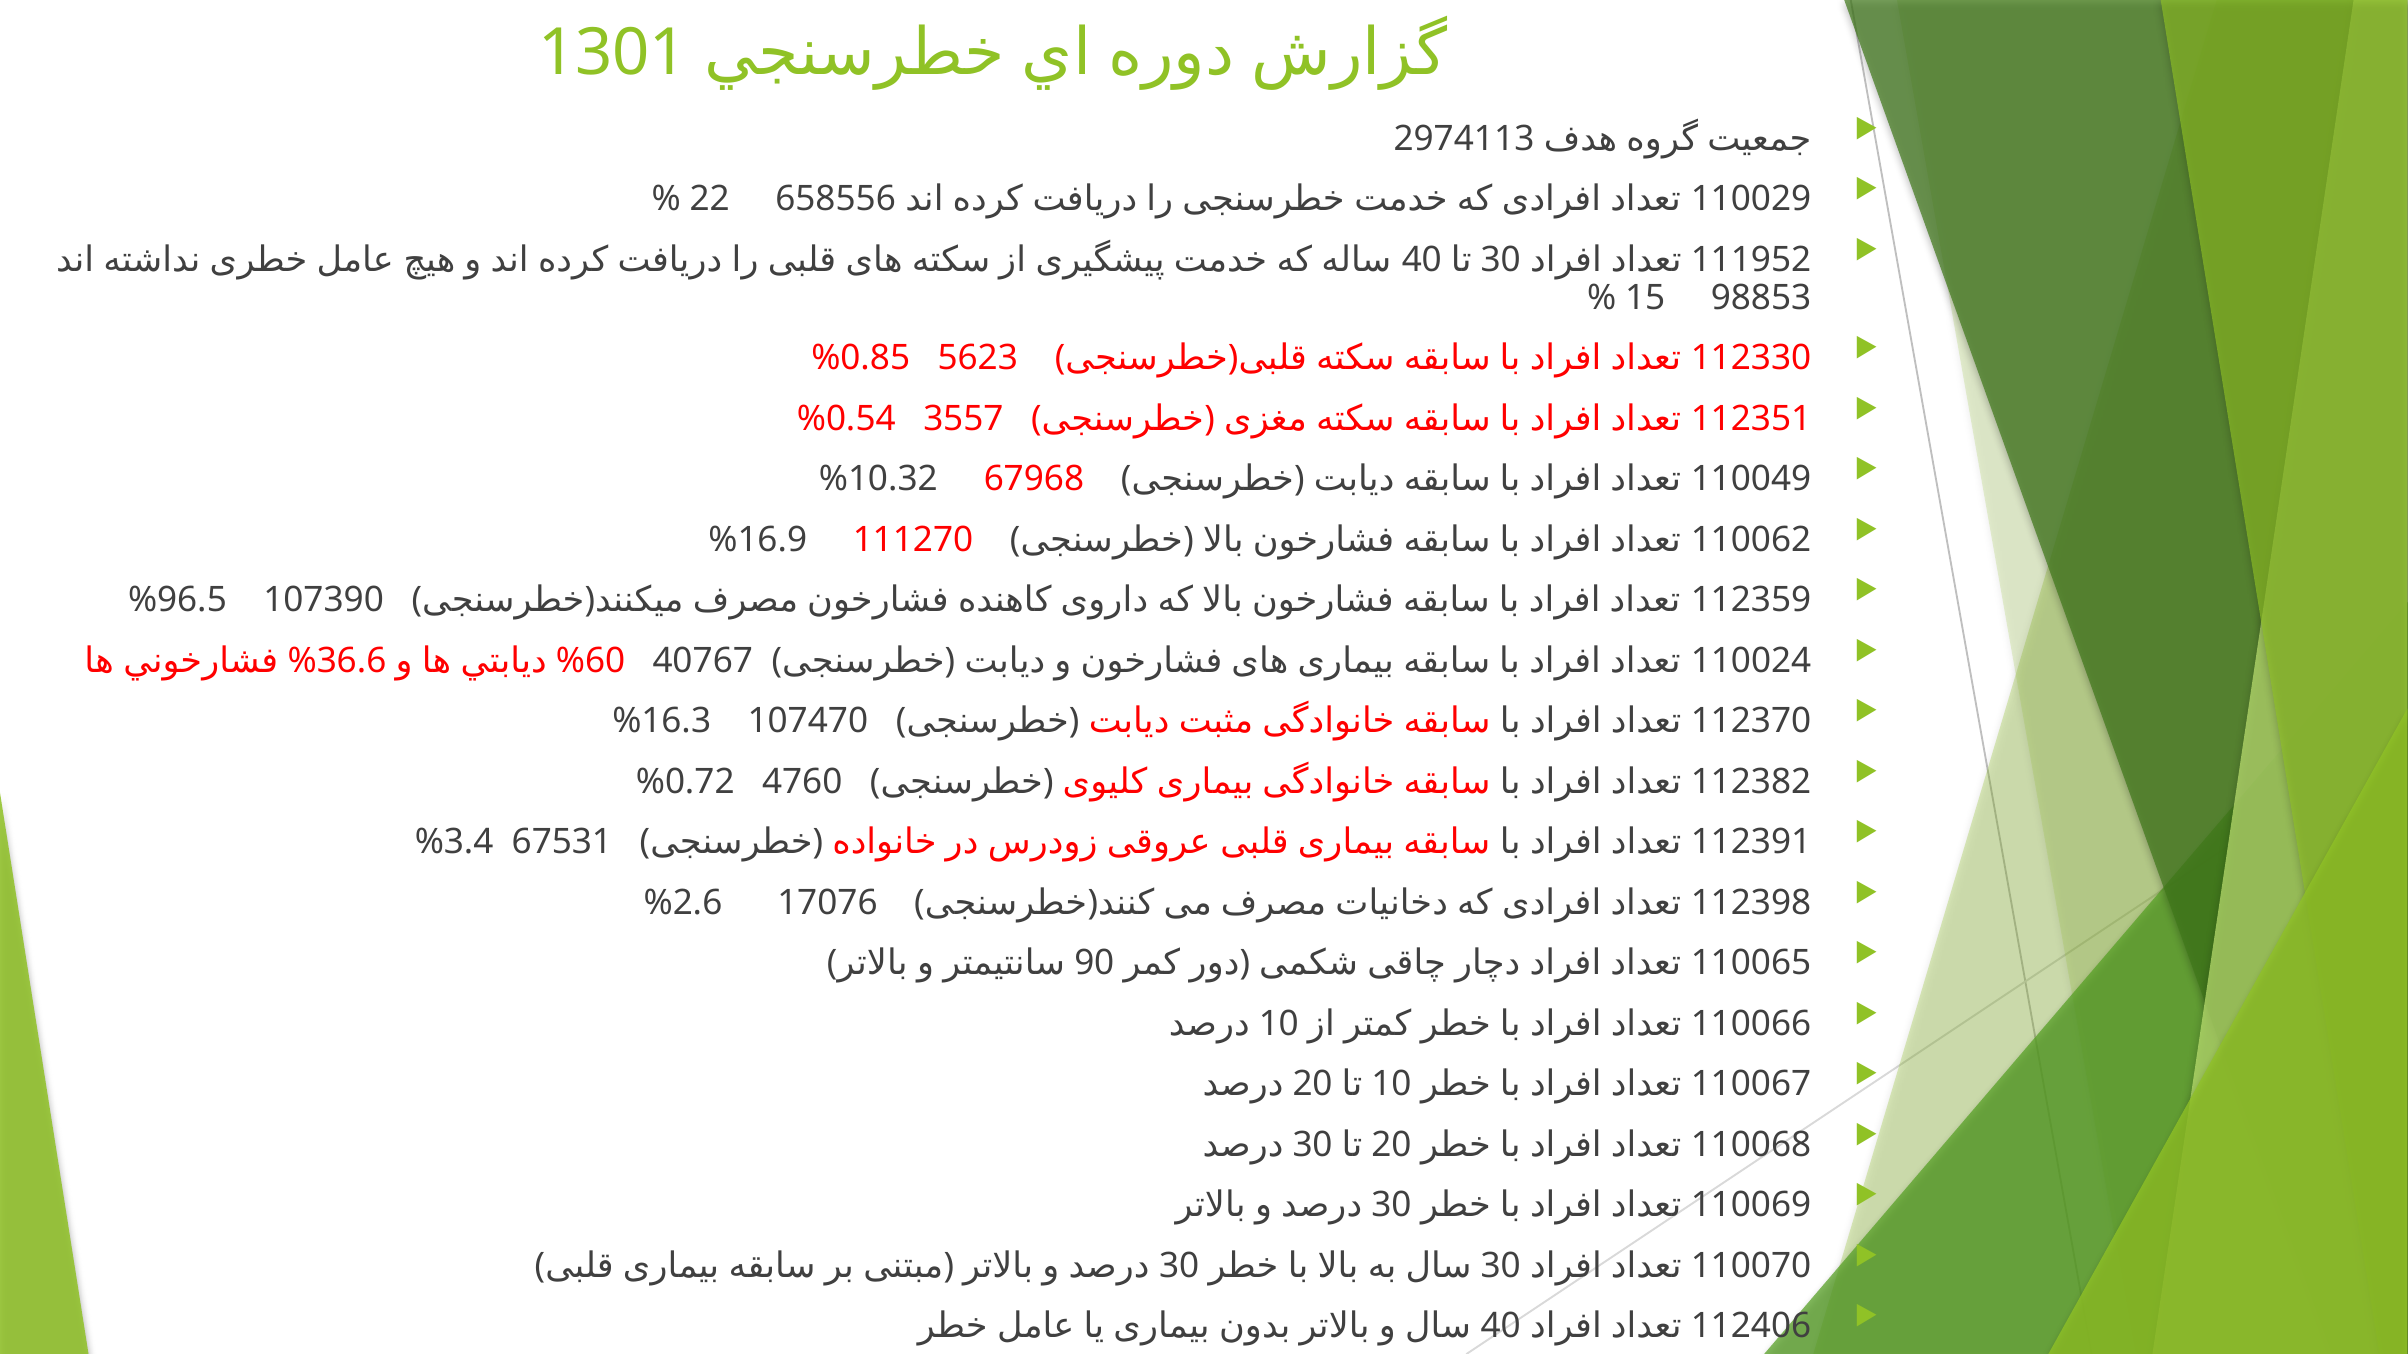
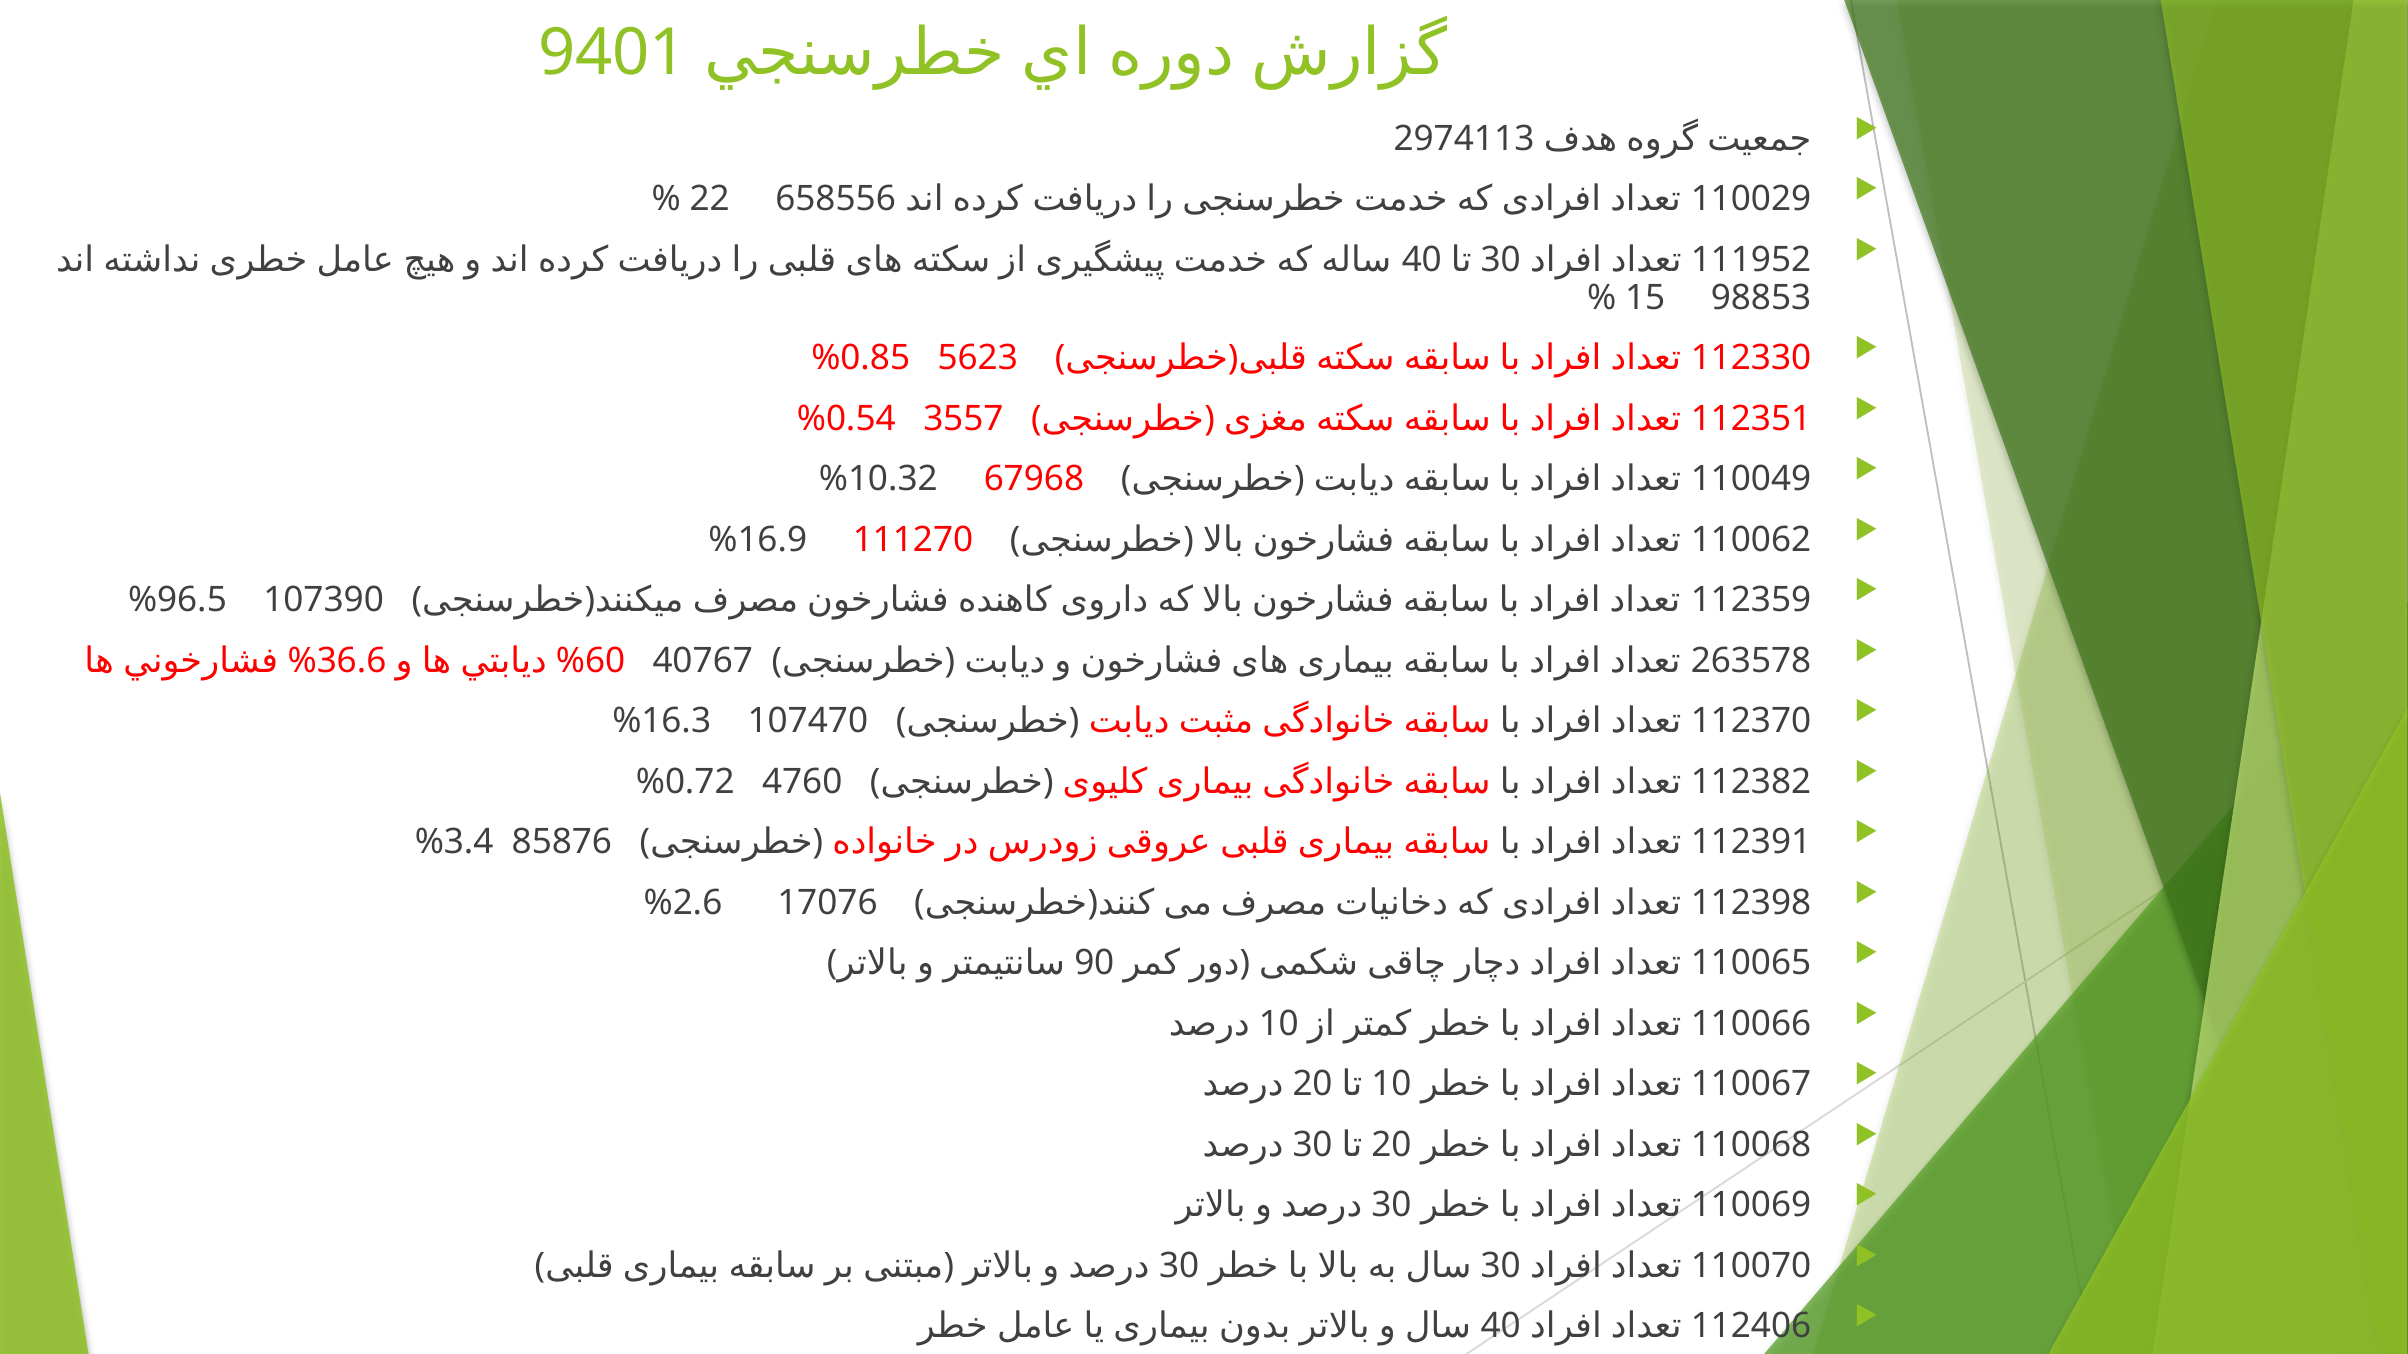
1301: 1301 -> 9401 (613, 53)
110024: 110024 -> 263578 (1751, 661)
67531: 67531 -> 85876 (562, 842)
